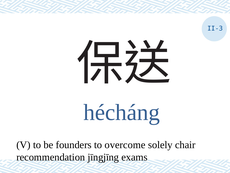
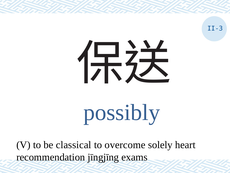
hécháng: hécháng -> possibly (122, 112)
founders: founders -> classical (74, 144)
chair: chair -> heart (185, 144)
